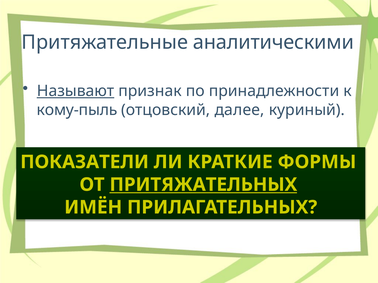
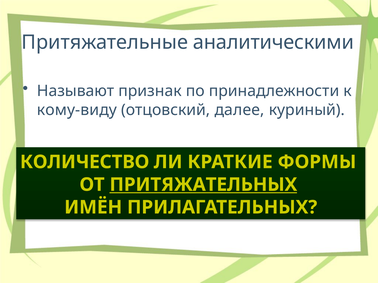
Называют underline: present -> none (76, 91)
кому-пыль: кому-пыль -> кому-виду (77, 110)
ПОКАЗАТЕЛИ: ПОКАЗАТЕЛИ -> КОЛИЧЕСТВО (85, 162)
